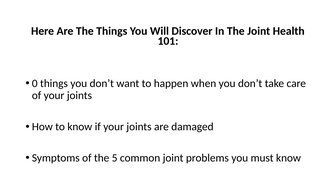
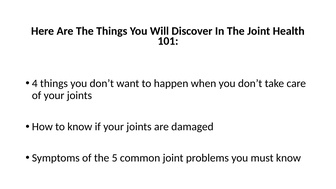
0: 0 -> 4 (35, 83)
